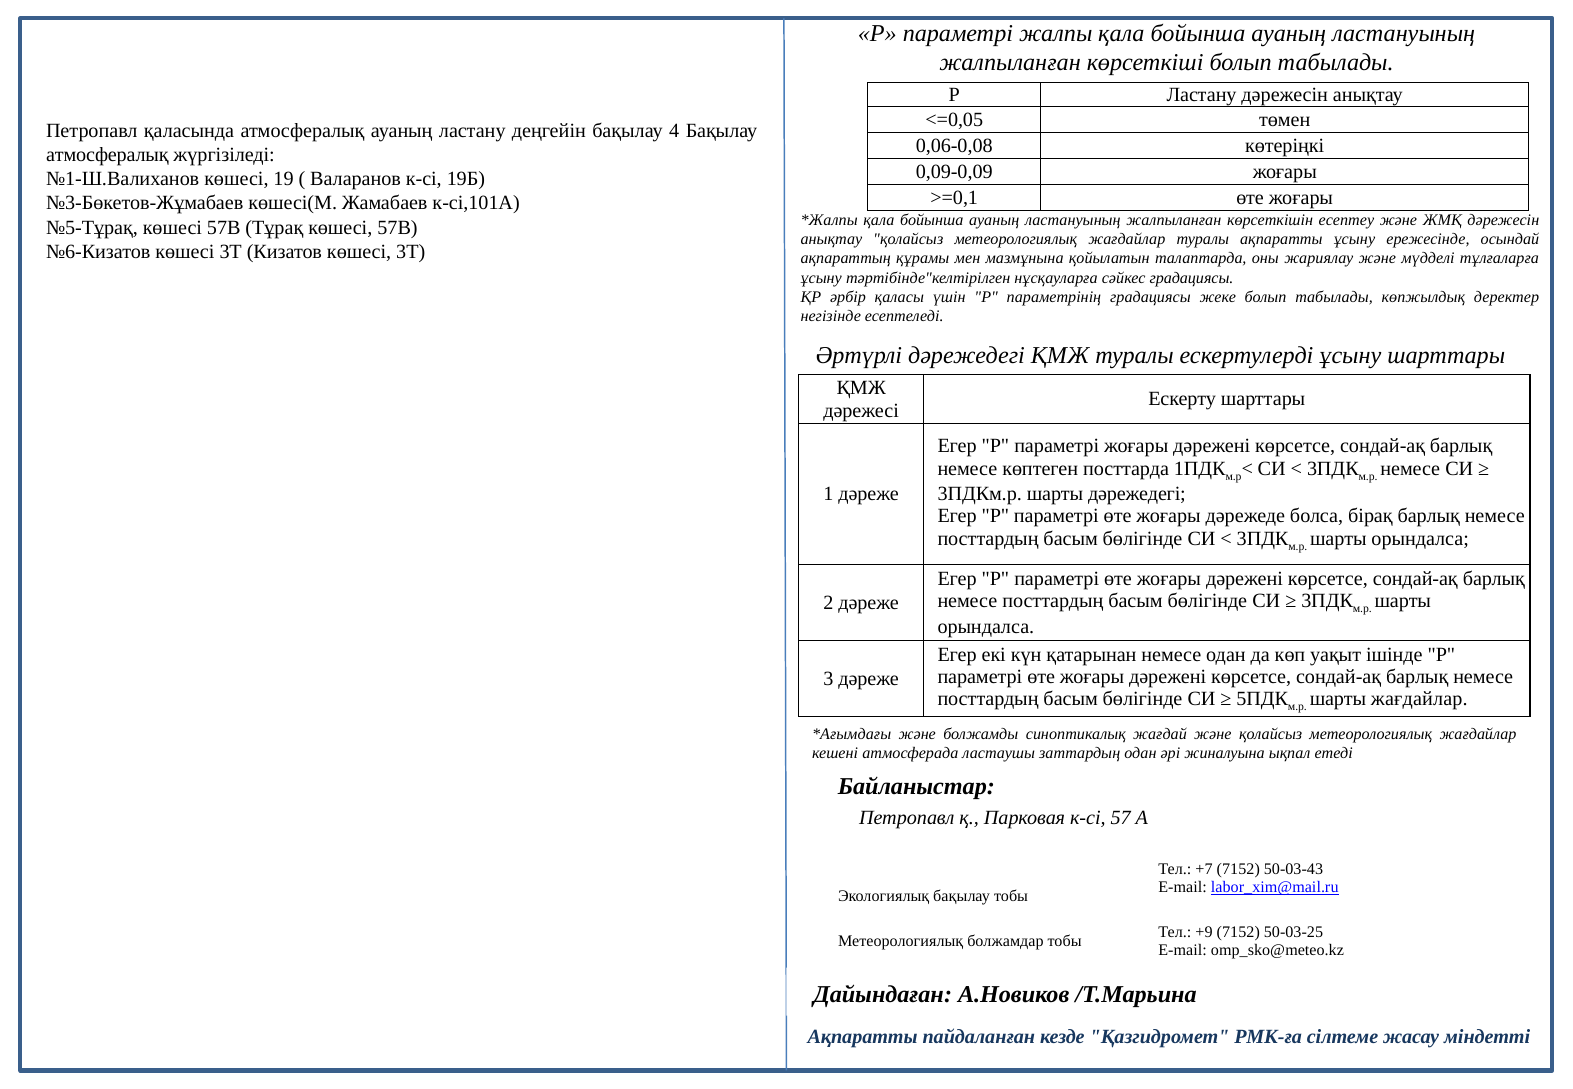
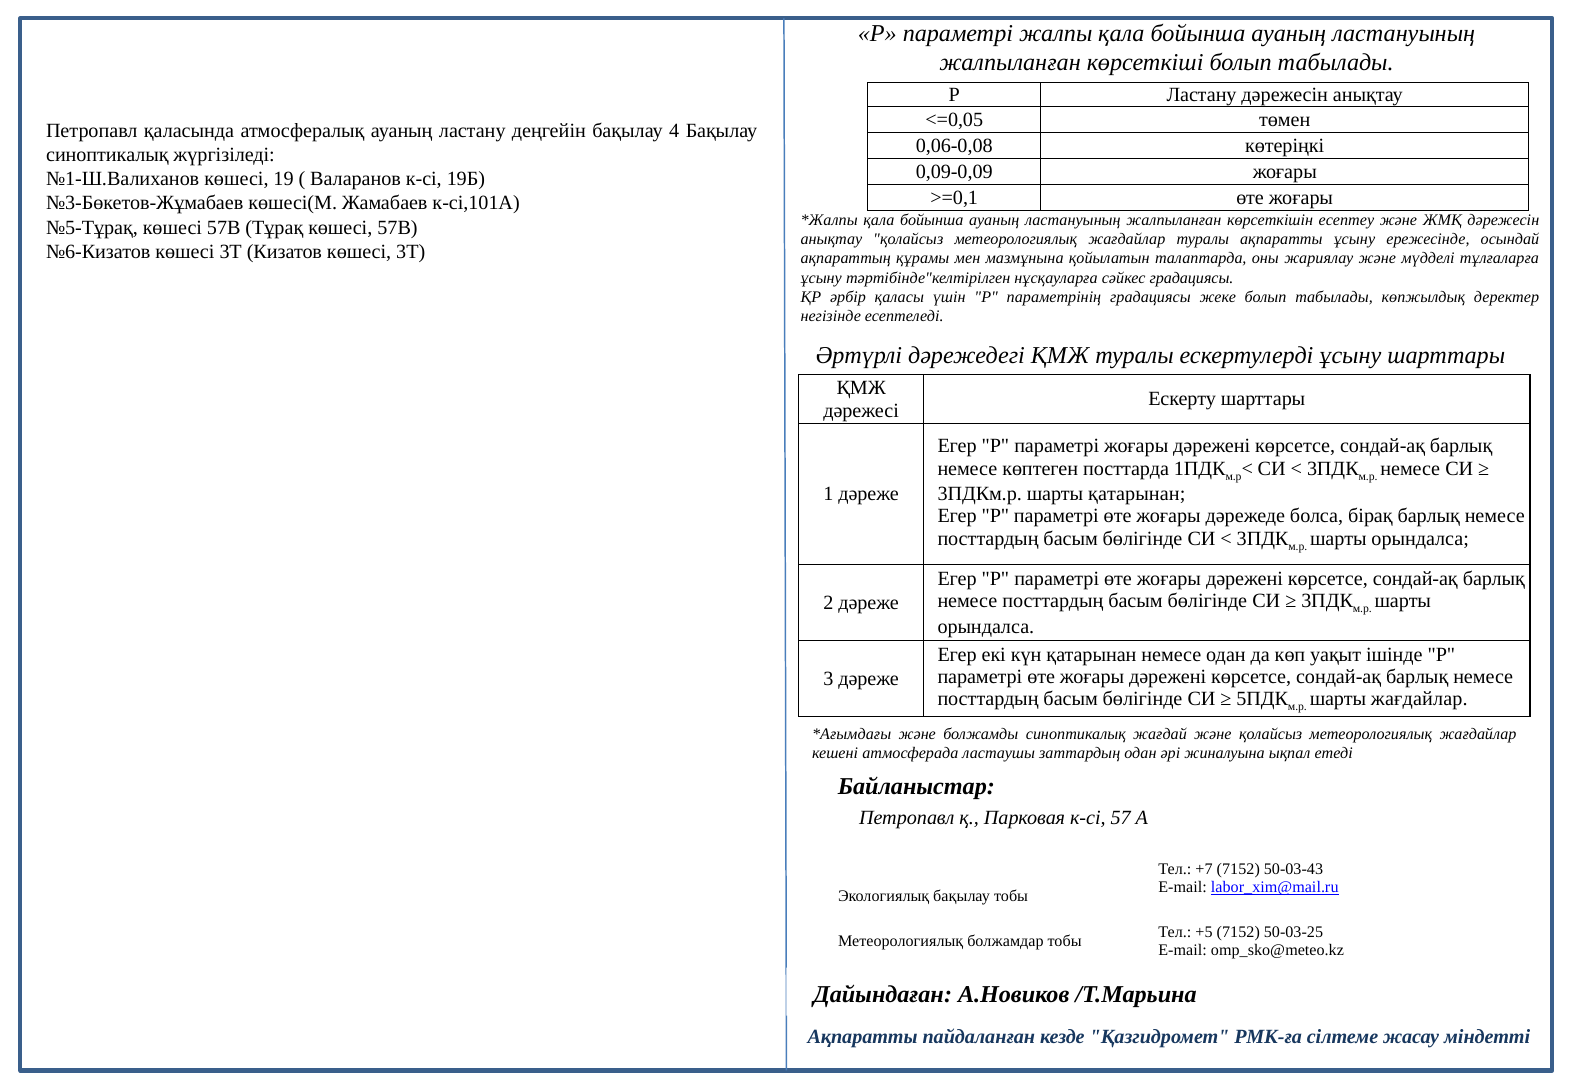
атмосфералық: атмосфералық -> синоптикалық (107, 155)
шарты дәрежедегі: дәрежедегі -> қатарынан (1137, 494)
+9: +9 -> +5 (1204, 932)
